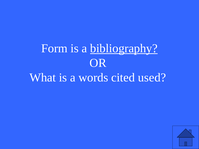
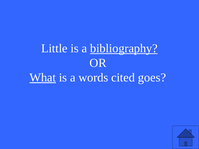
Form: Form -> Little (54, 48)
What underline: none -> present (43, 78)
used: used -> goes (152, 78)
